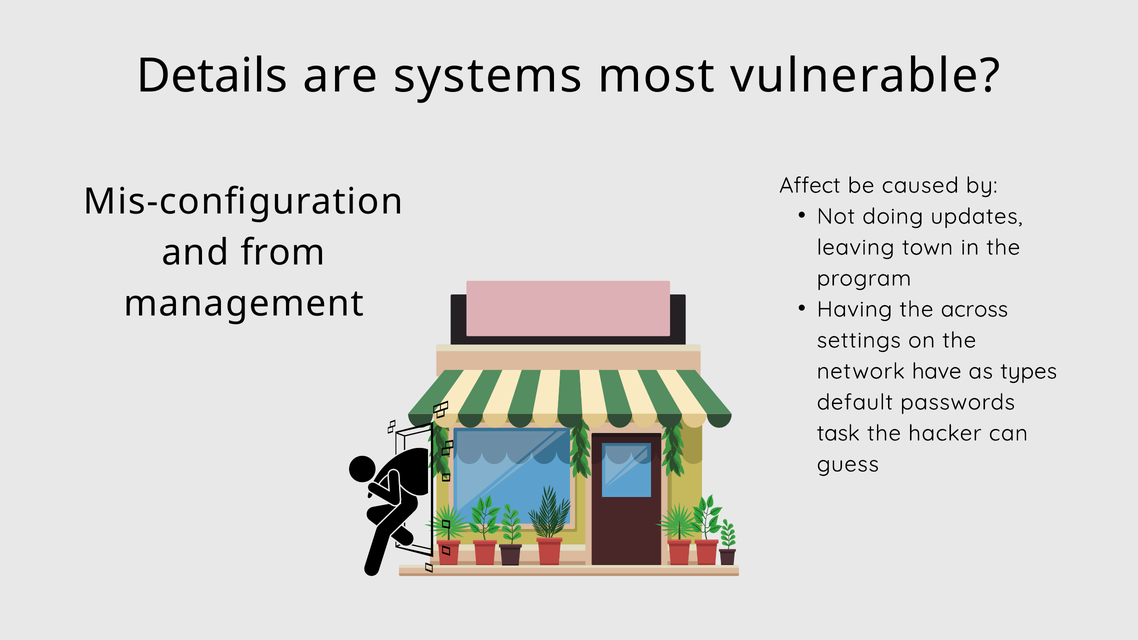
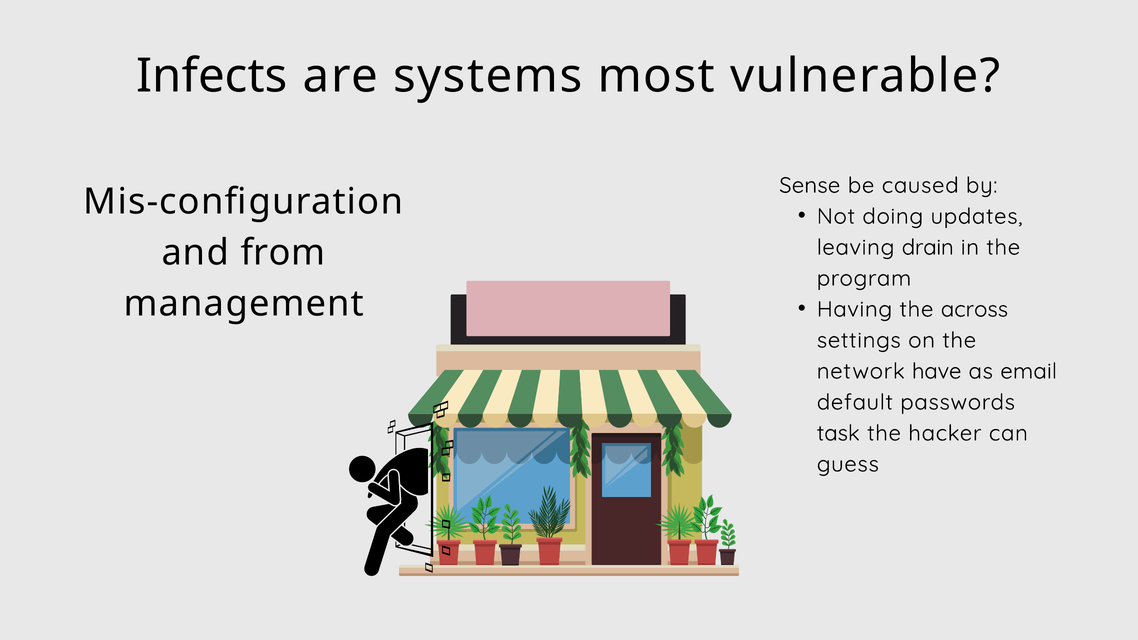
Details: Details -> Infects (212, 76)
Affect: Affect -> Sense (810, 185)
town: town -> drain (928, 247)
types: types -> email (1029, 371)
